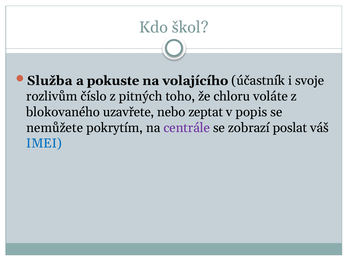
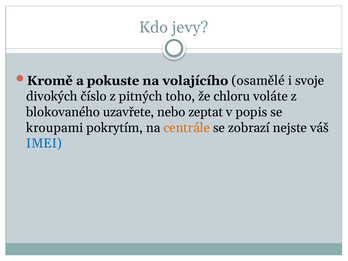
škol: škol -> jevy (190, 27)
Služba: Služba -> Kromě (50, 81)
účastník: účastník -> osamělé (258, 81)
rozlivům: rozlivům -> divokých (52, 96)
nemůžete: nemůžete -> kroupami (55, 128)
centrále colour: purple -> orange (187, 128)
poslat: poslat -> nejste (290, 128)
